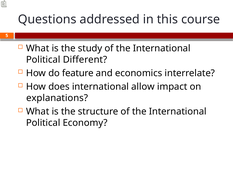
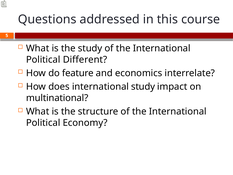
international allow: allow -> study (143, 87)
explanations: explanations -> multinational (57, 98)
